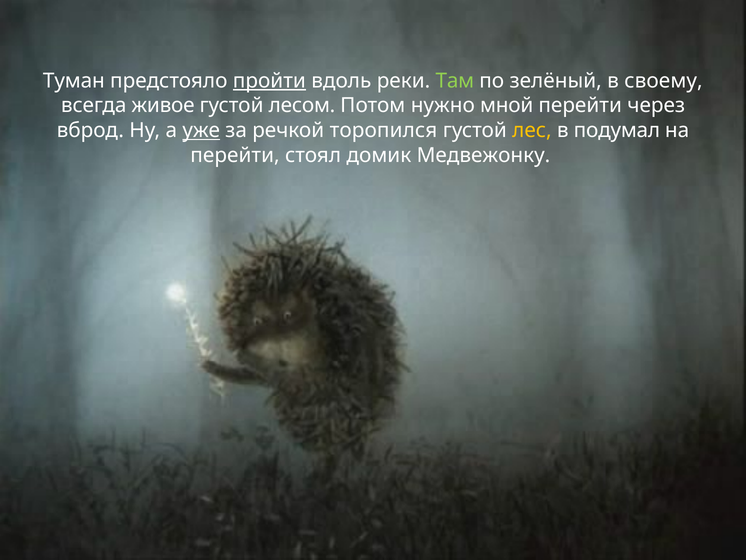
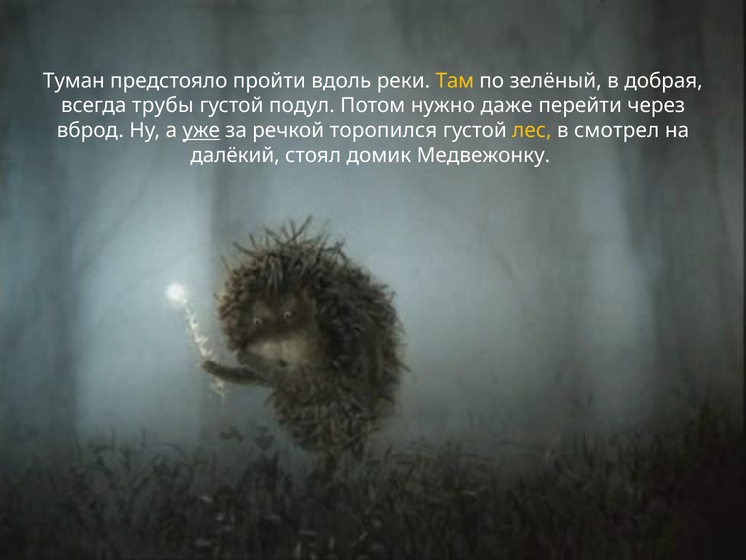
пройти underline: present -> none (269, 81)
Там colour: light green -> yellow (455, 81)
своему: своему -> добрая (664, 81)
живое: живое -> трубы (163, 106)
лесом: лесом -> подул (302, 106)
мной: мной -> даже (507, 106)
подумал: подумал -> смотрел (617, 130)
перейти: перейти -> далёкий (235, 155)
